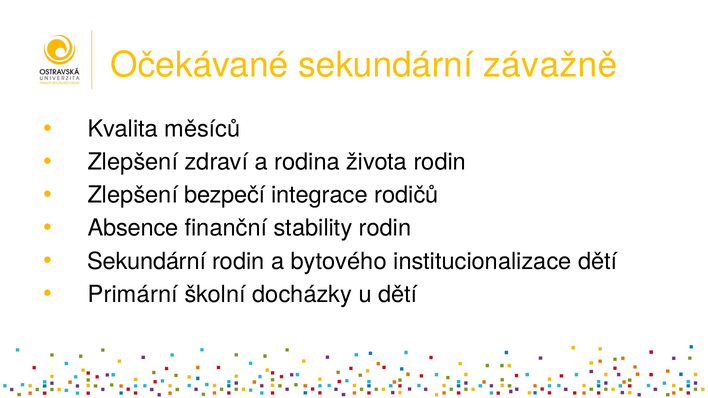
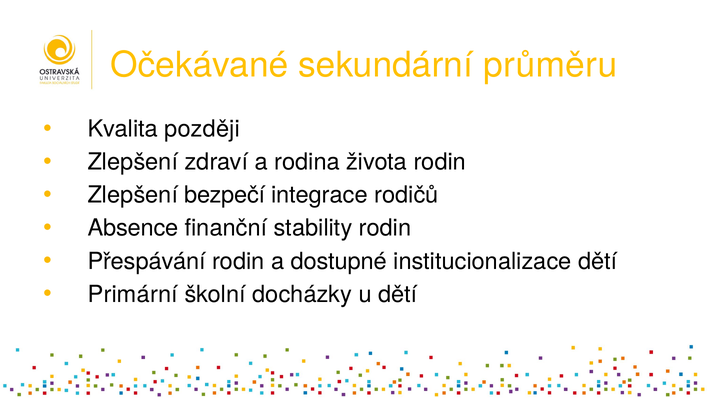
závažně: závažně -> průměru (550, 65)
měsíců: měsíců -> později (202, 129)
Sekundární: Sekundární -> Přespávání (147, 261)
bytového: bytového -> dostupné (339, 261)
